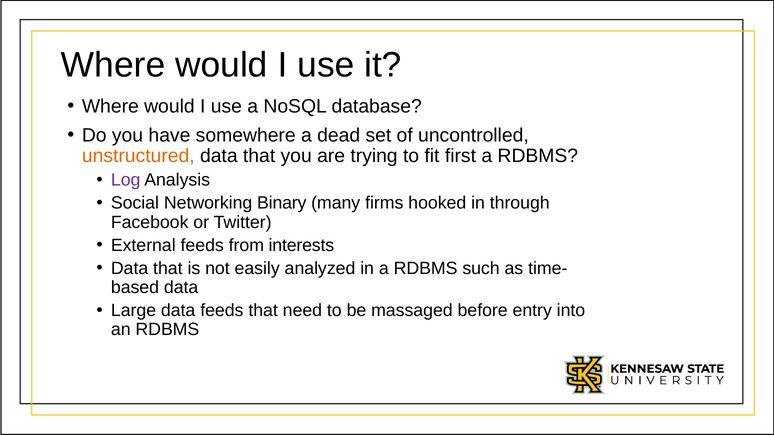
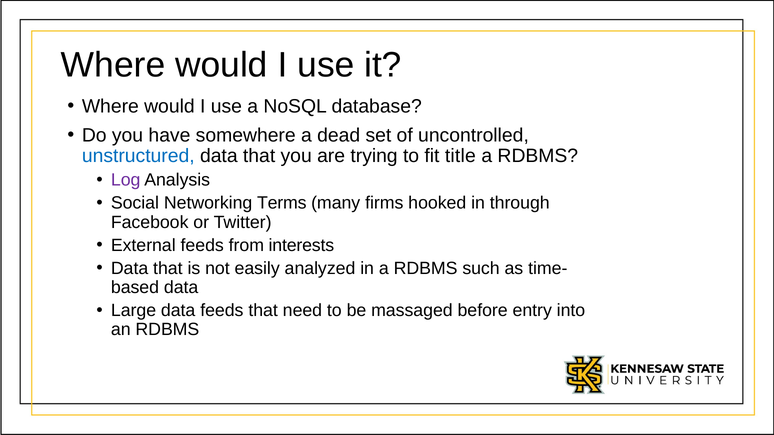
unstructured colour: orange -> blue (138, 156)
first: first -> title (460, 156)
Binary: Binary -> Terms (282, 203)
